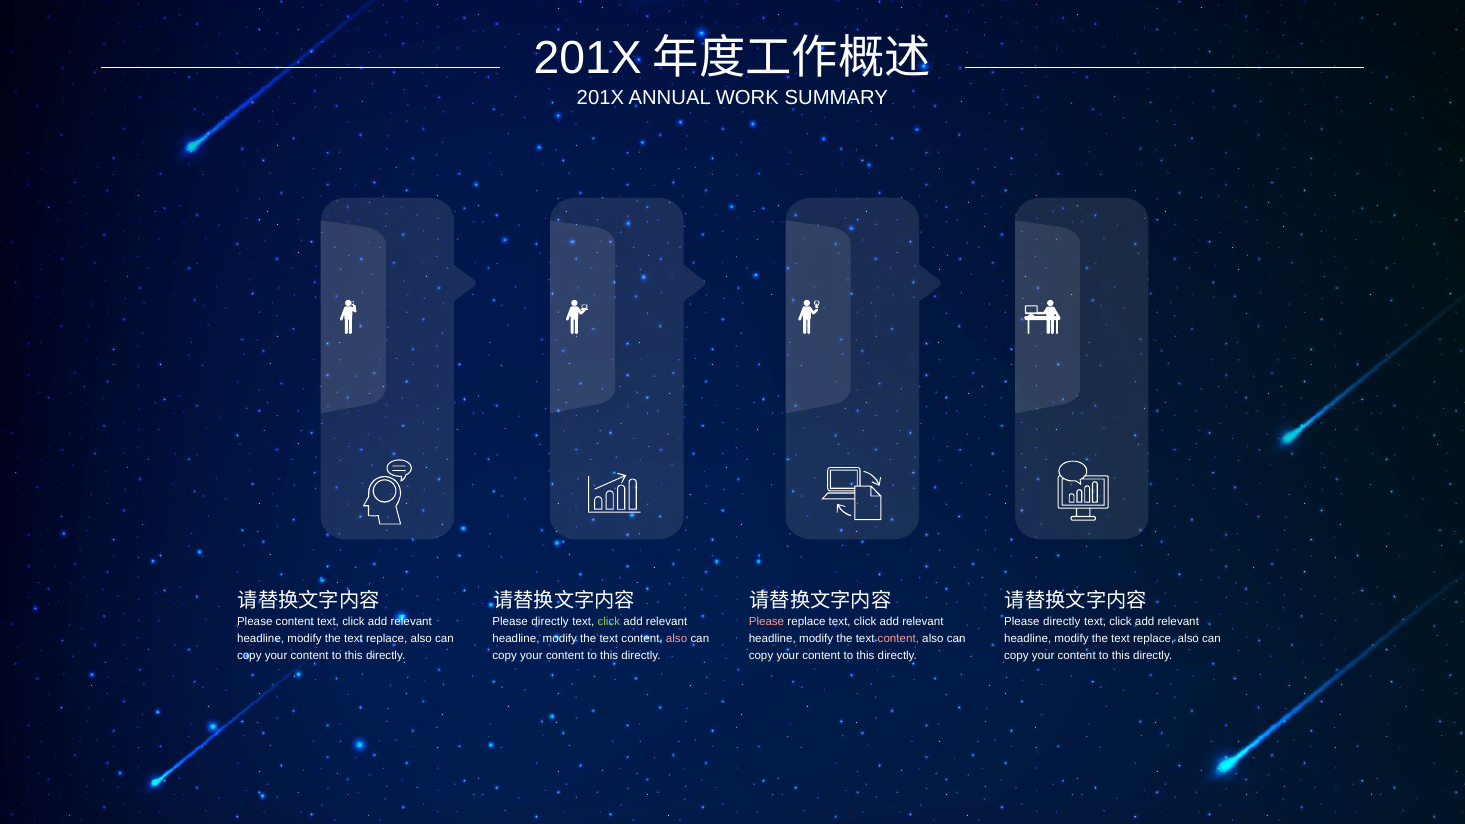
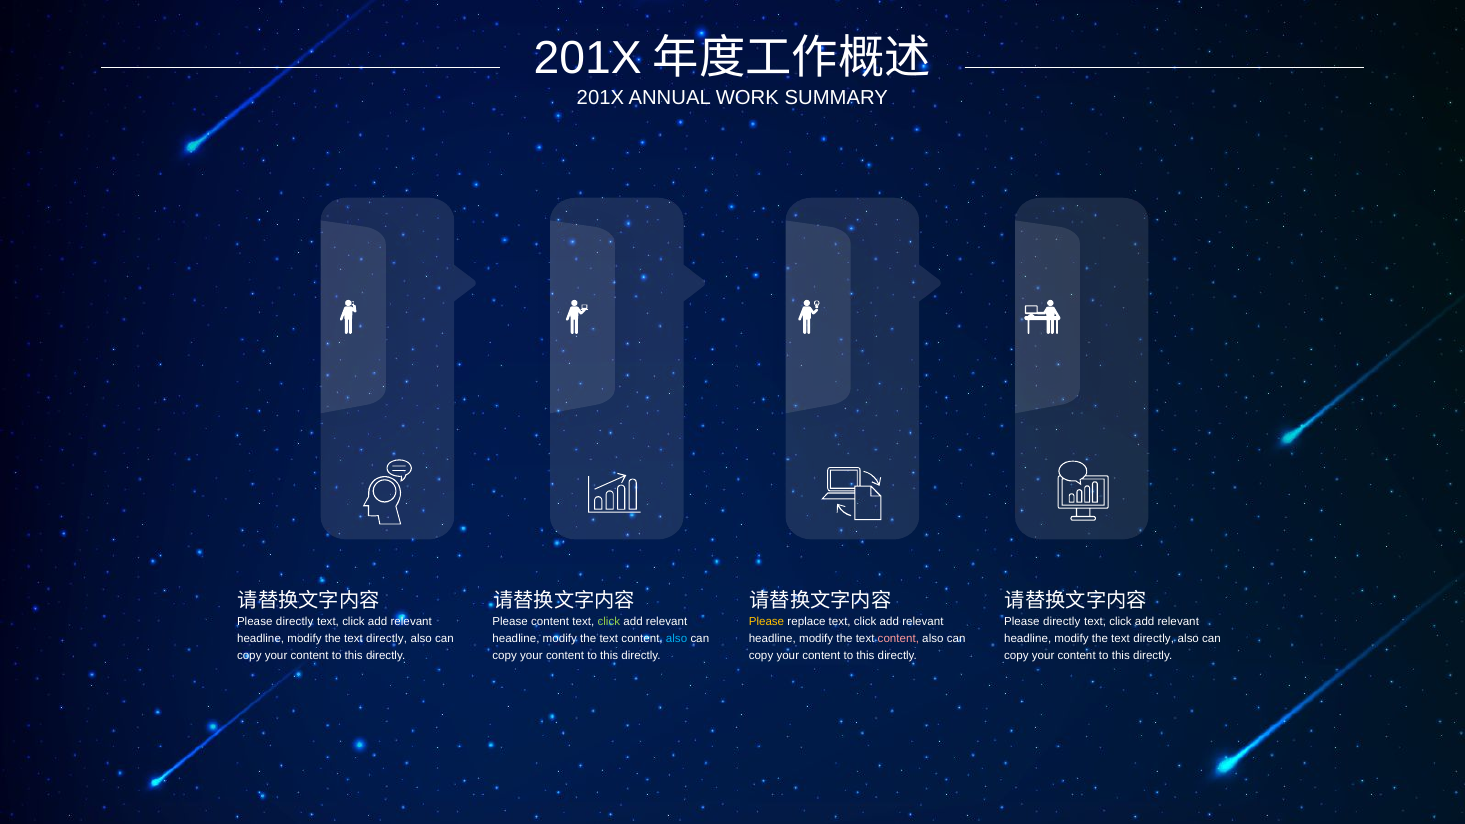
content: content -> directly (295, 622)
directly: directly -> content (550, 622)
Please colour: pink -> yellow (766, 622)
replace: replace -> directly (387, 639)
also colour: pink -> light blue (677, 639)
replace: replace -> directly (1154, 639)
